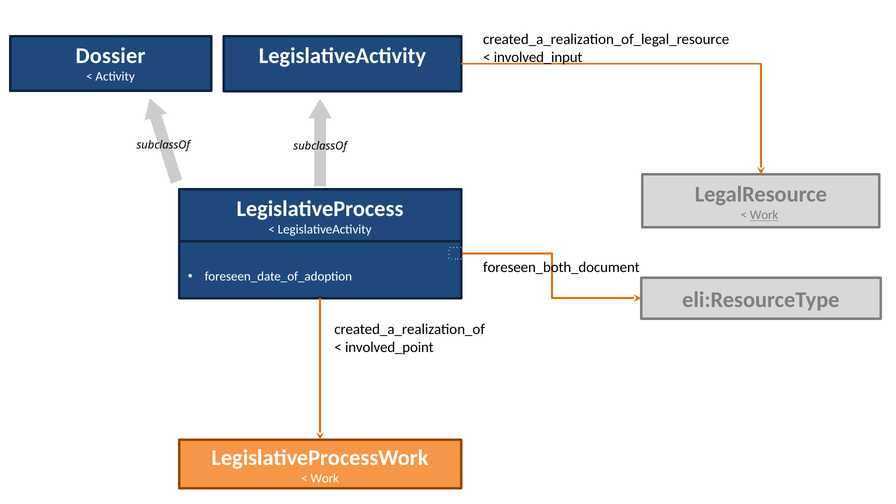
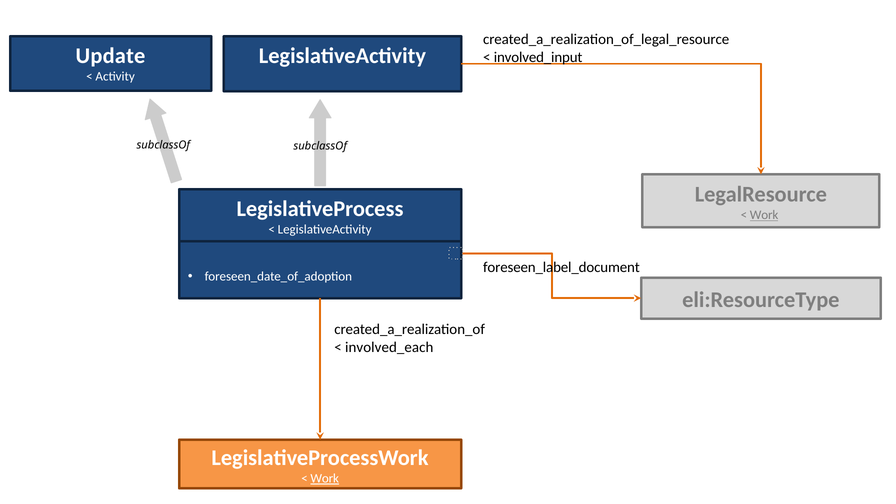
Dossier: Dossier -> Update (110, 56)
foreseen_both_document: foreseen_both_document -> foreseen_label_document (561, 267)
involved_point: involved_point -> involved_each (389, 347)
Work underline: none -> present (325, 478)
